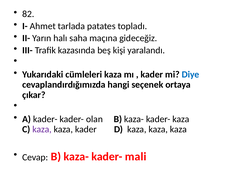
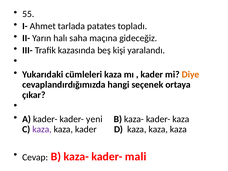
82: 82 -> 55 (28, 14)
Diye colour: blue -> orange (191, 74)
olan: olan -> yeni (94, 119)
